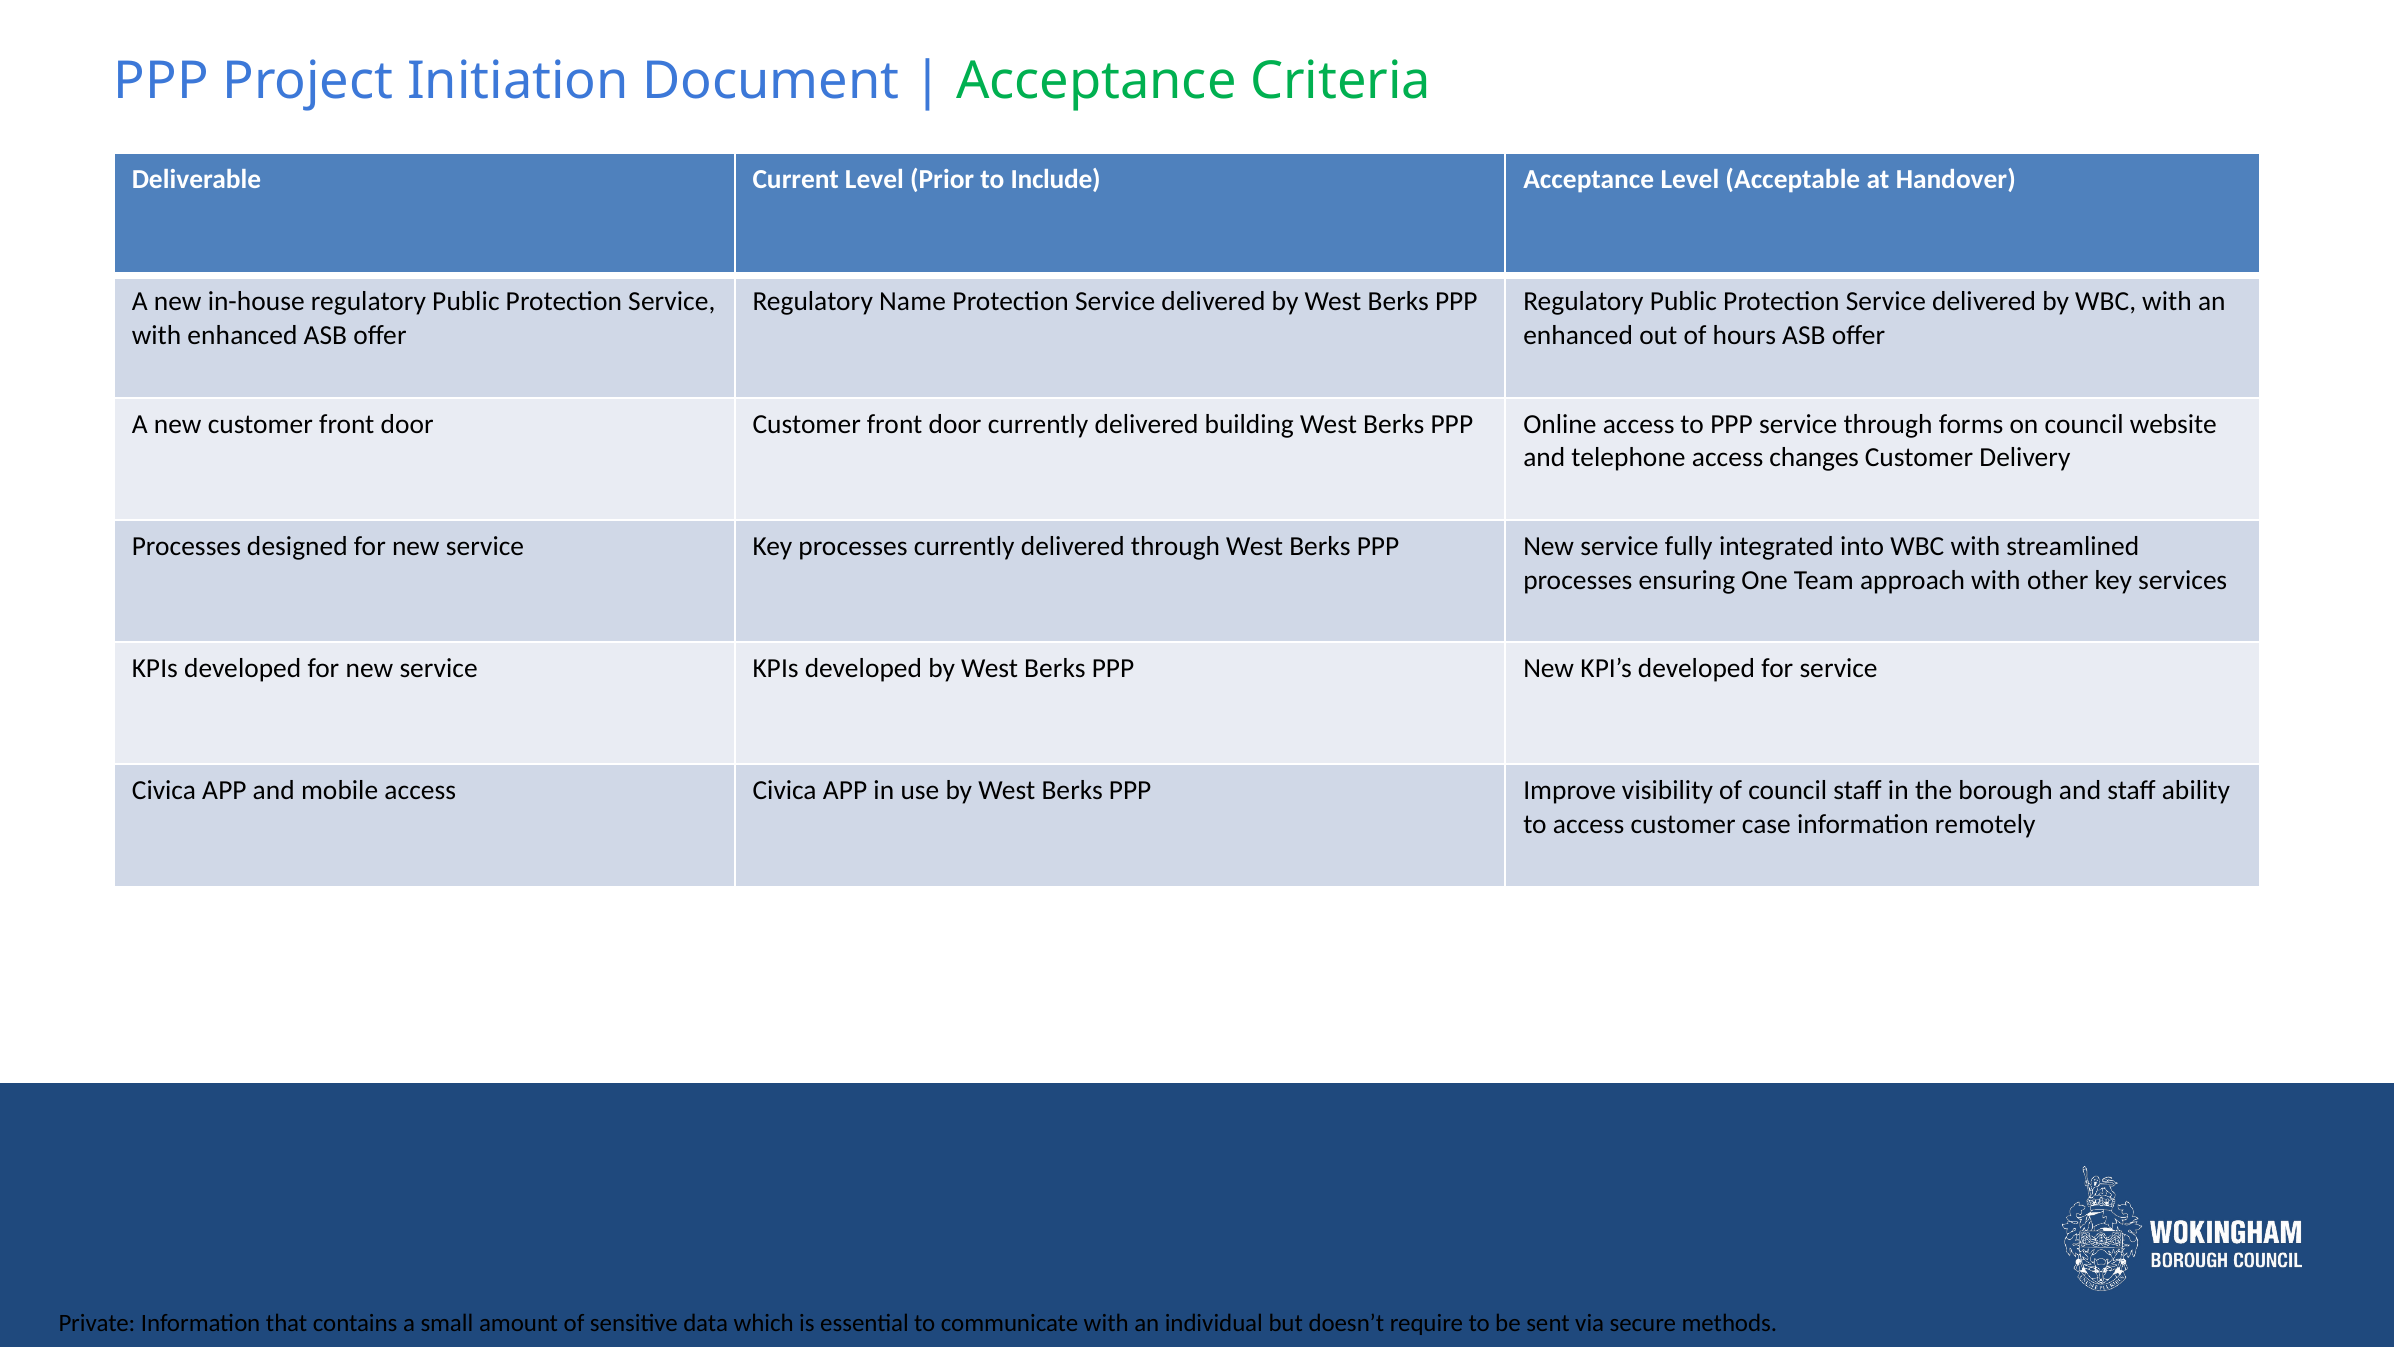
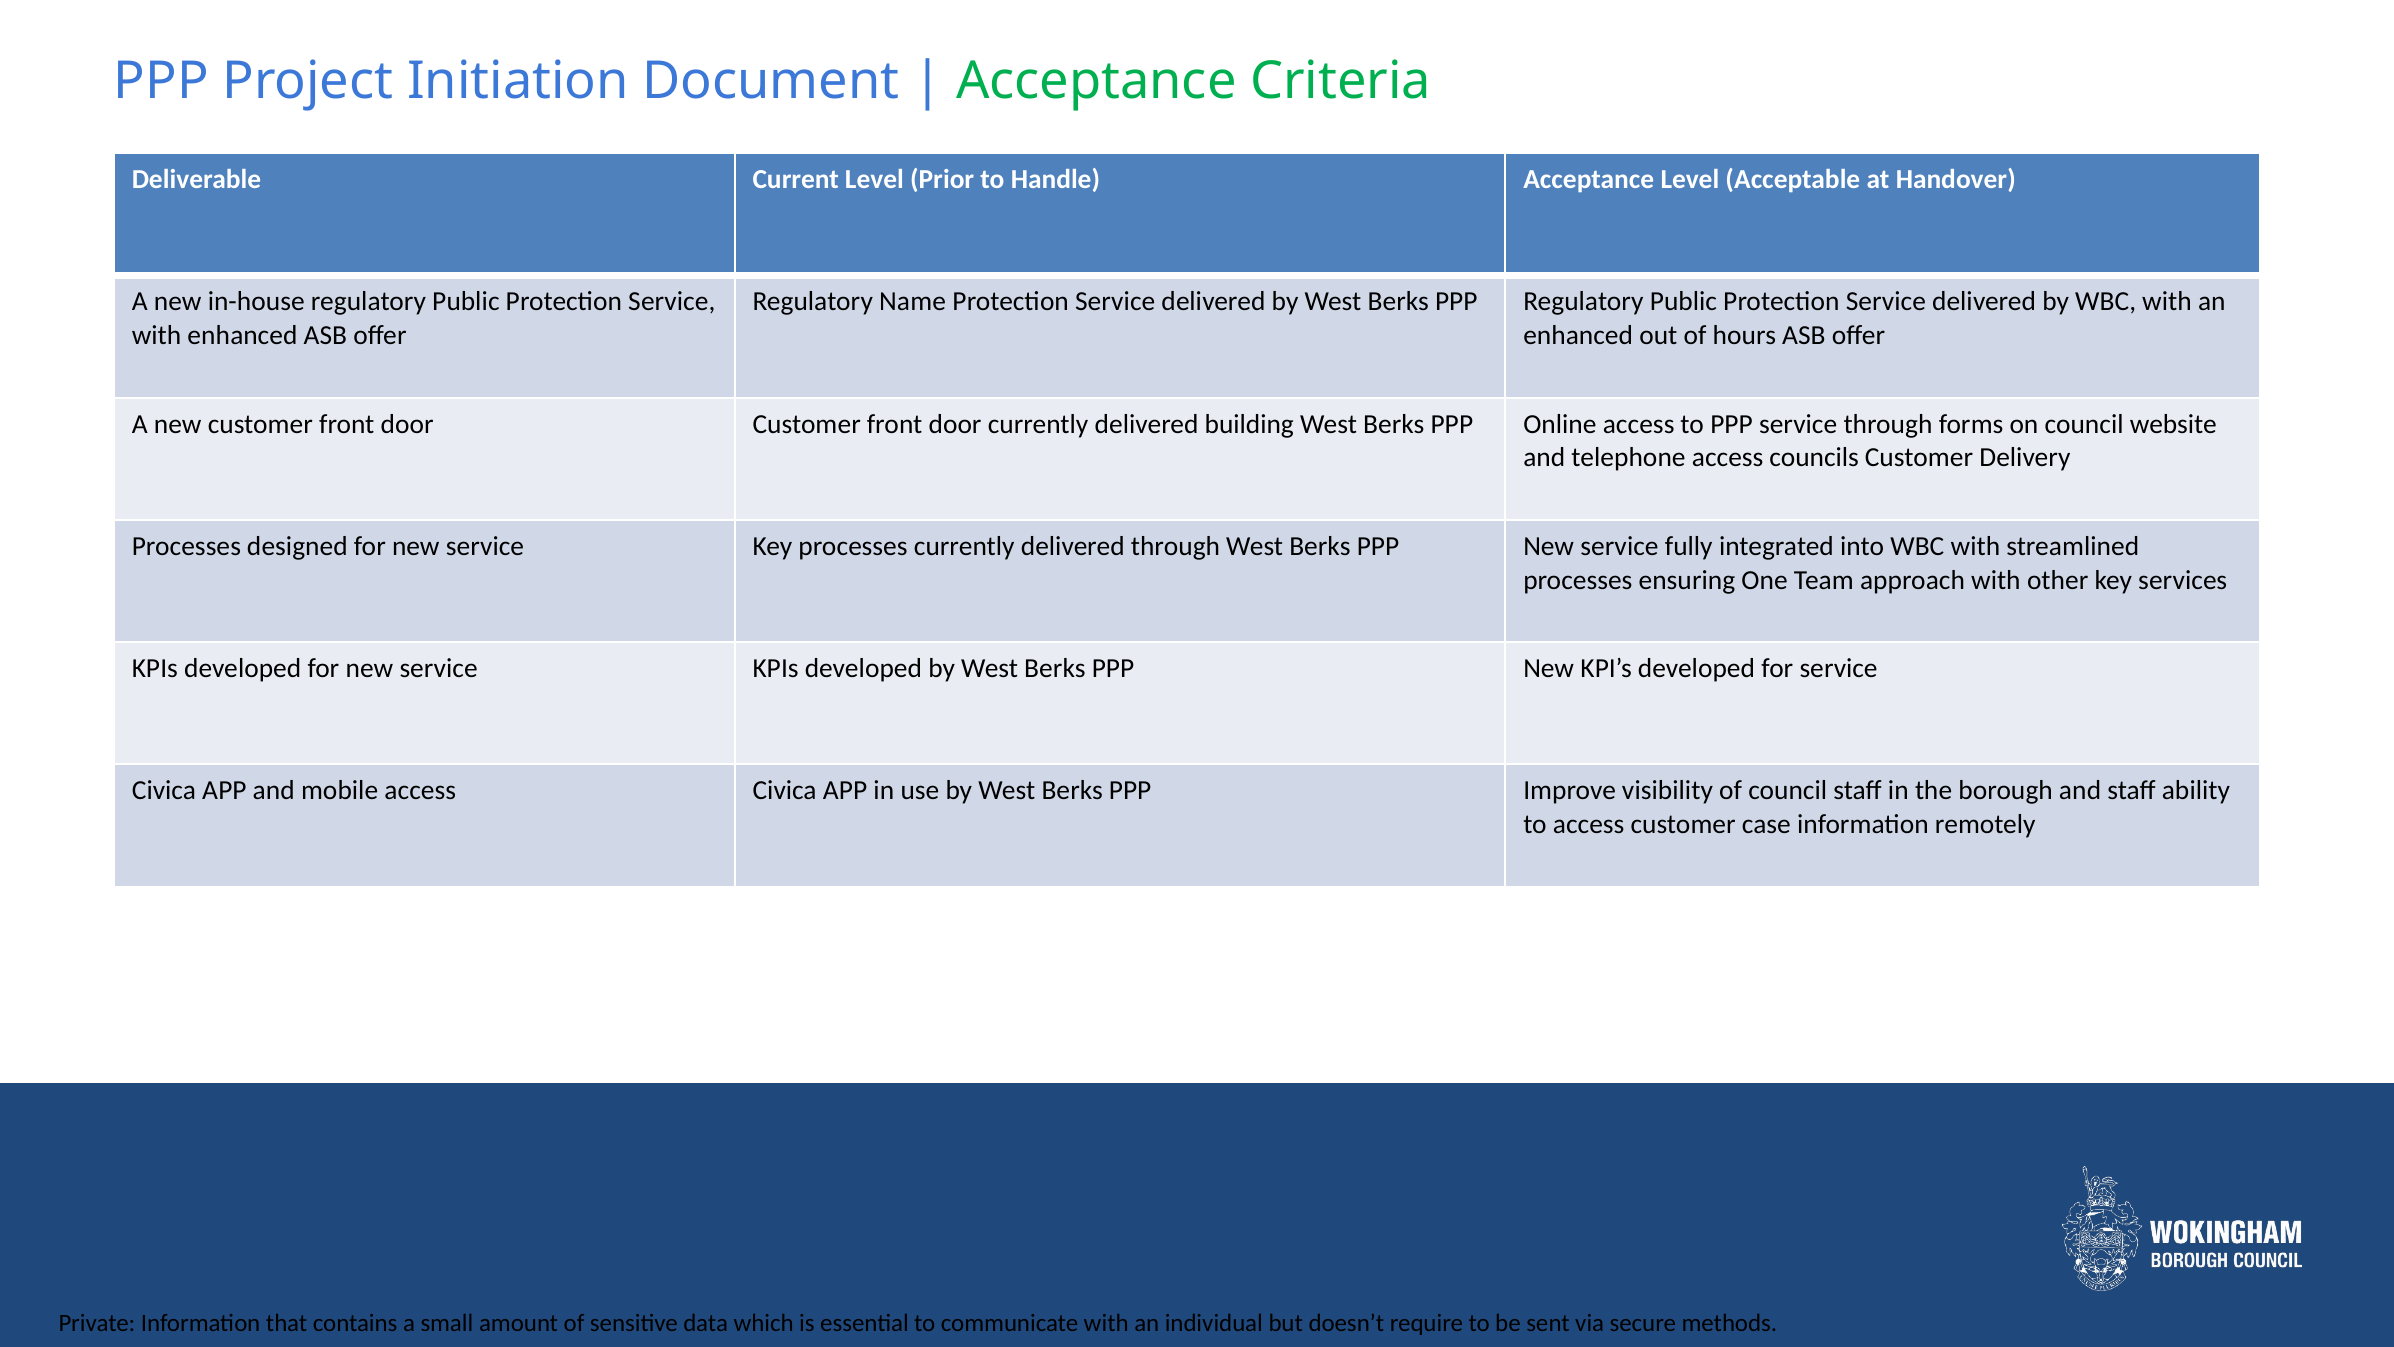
Include: Include -> Handle (1055, 179)
changes: changes -> councils (1814, 458)
